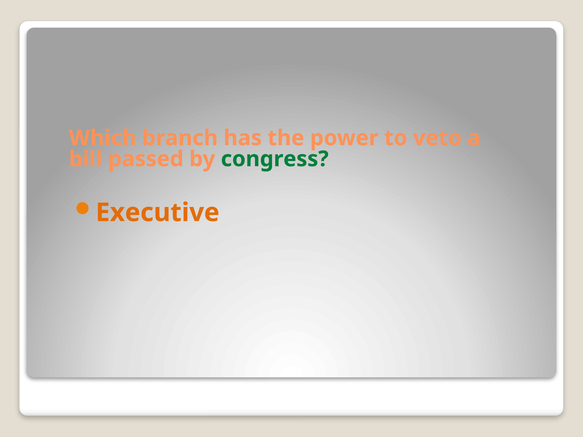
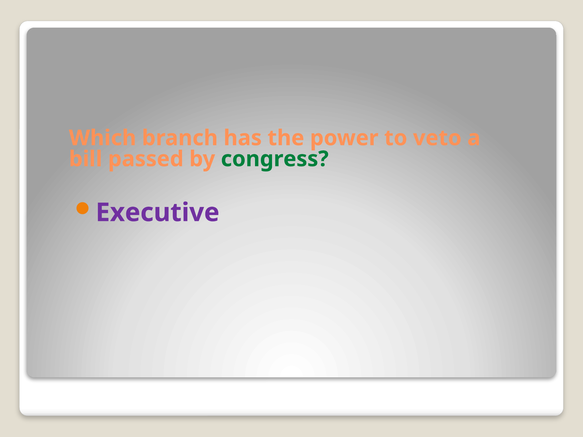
Executive colour: orange -> purple (157, 213)
